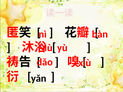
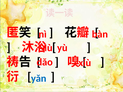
yǎn colour: black -> blue (39, 79)
